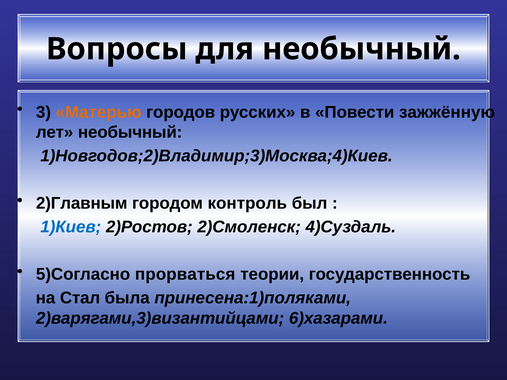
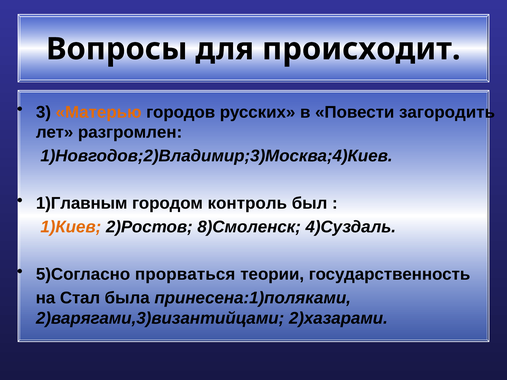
для необычный: необычный -> происходит (361, 49)
зажжённую: зажжённую -> загородить (447, 112)
лет необычный: необычный -> разгромлен (130, 132)
2)Главным: 2)Главным -> 1)Главным (82, 203)
1)Киев colour: blue -> orange (71, 227)
2)Смоленск: 2)Смоленск -> 8)Смоленск (249, 227)
6)хазарами: 6)хазарами -> 2)хазарами (338, 318)
